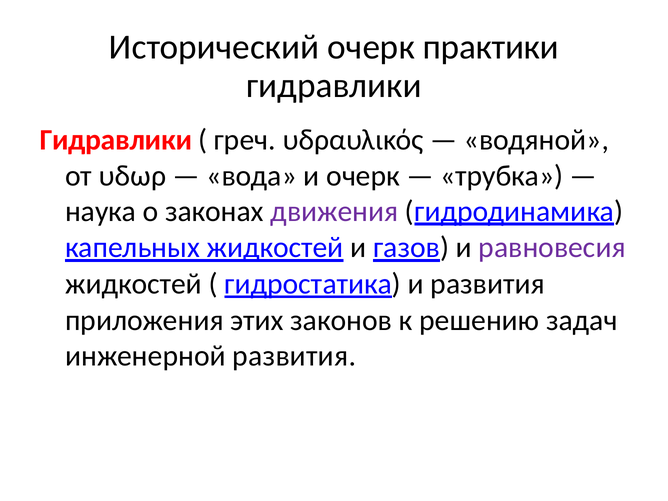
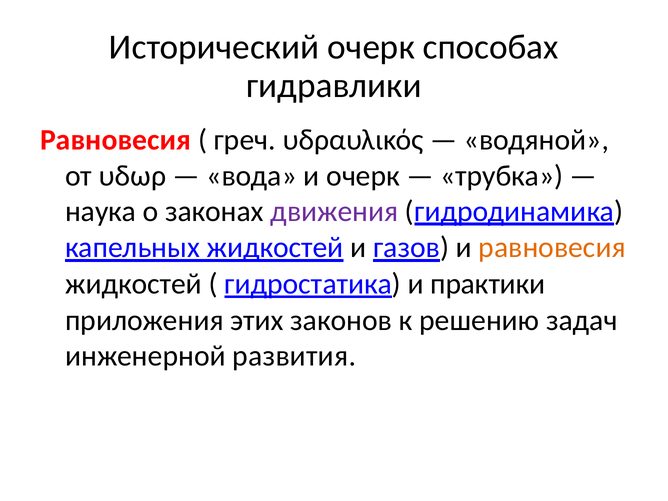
практики: практики -> способах (491, 47)
Гидравлики: Гидравлики -> Равновесия (116, 140)
равновесия colour: purple -> orange (552, 248)
и развития: развития -> практики (488, 284)
